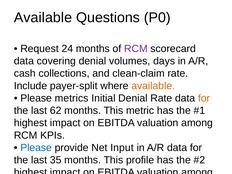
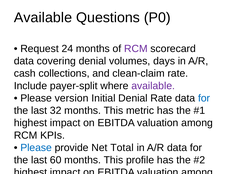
available colour: orange -> purple (153, 86)
metrics: metrics -> version (72, 98)
for colour: orange -> blue (204, 98)
62: 62 -> 32 (56, 111)
Input: Input -> Total (122, 148)
35: 35 -> 60 (56, 160)
